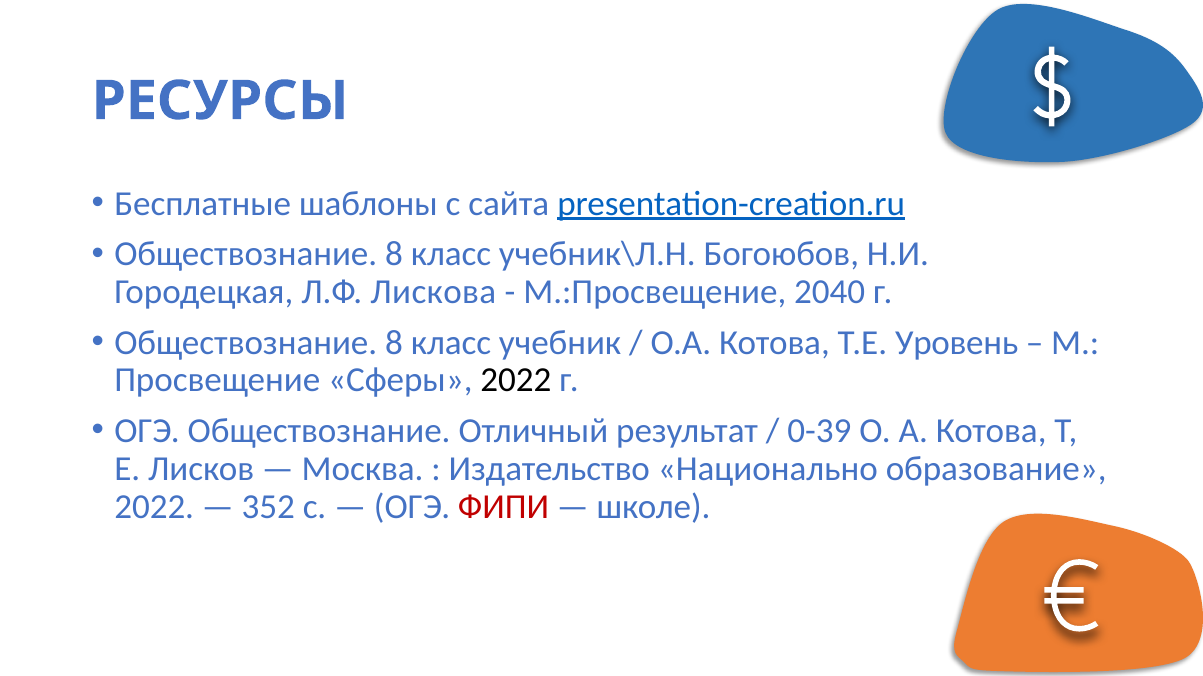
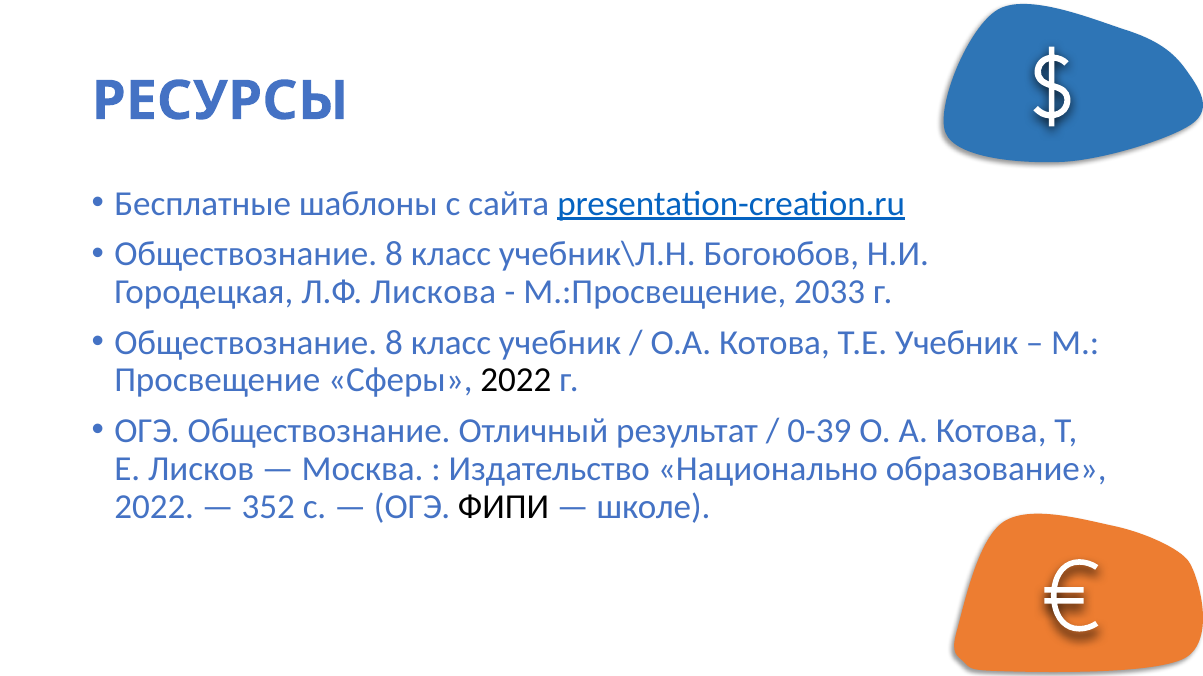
2040: 2040 -> 2033 (830, 292)
Т.Е Уровень: Уровень -> Учебник (957, 343)
ФИПИ colour: red -> black (504, 507)
